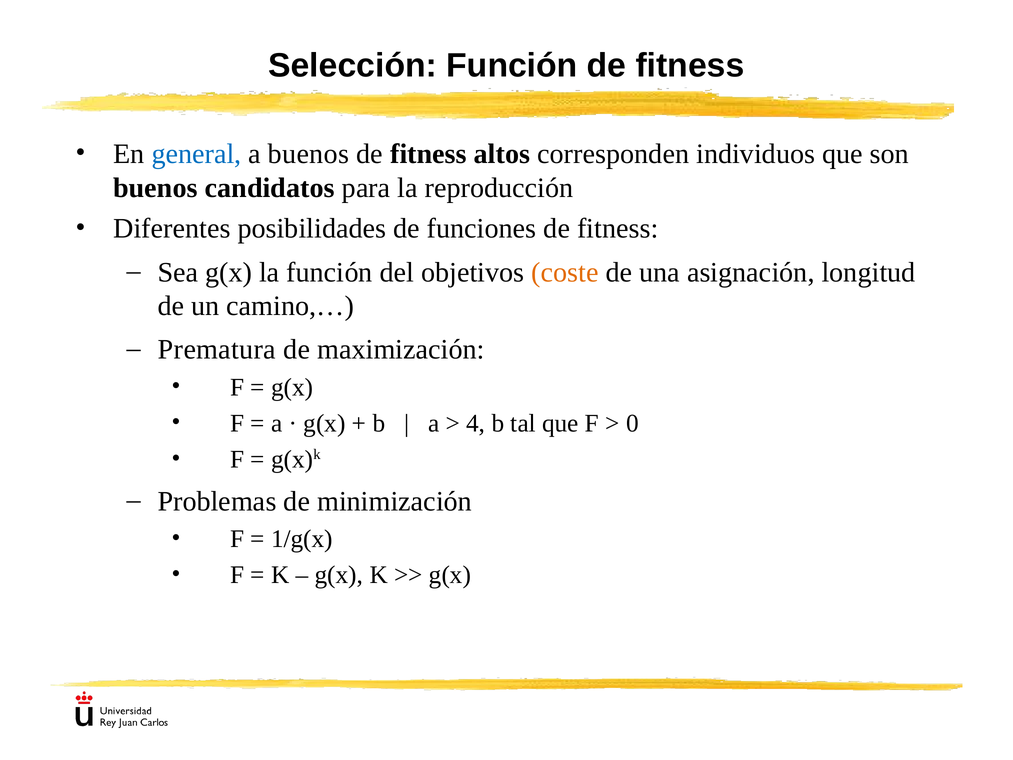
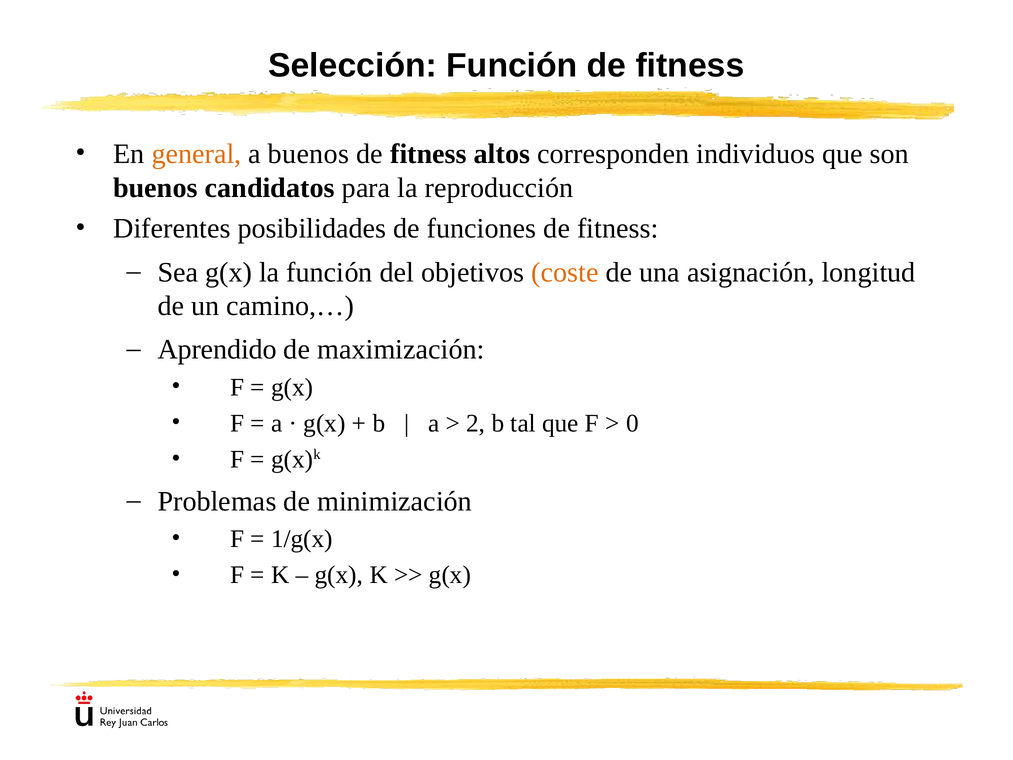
general colour: blue -> orange (196, 154)
Prematura: Prematura -> Aprendido (217, 350)
4: 4 -> 2 (476, 423)
